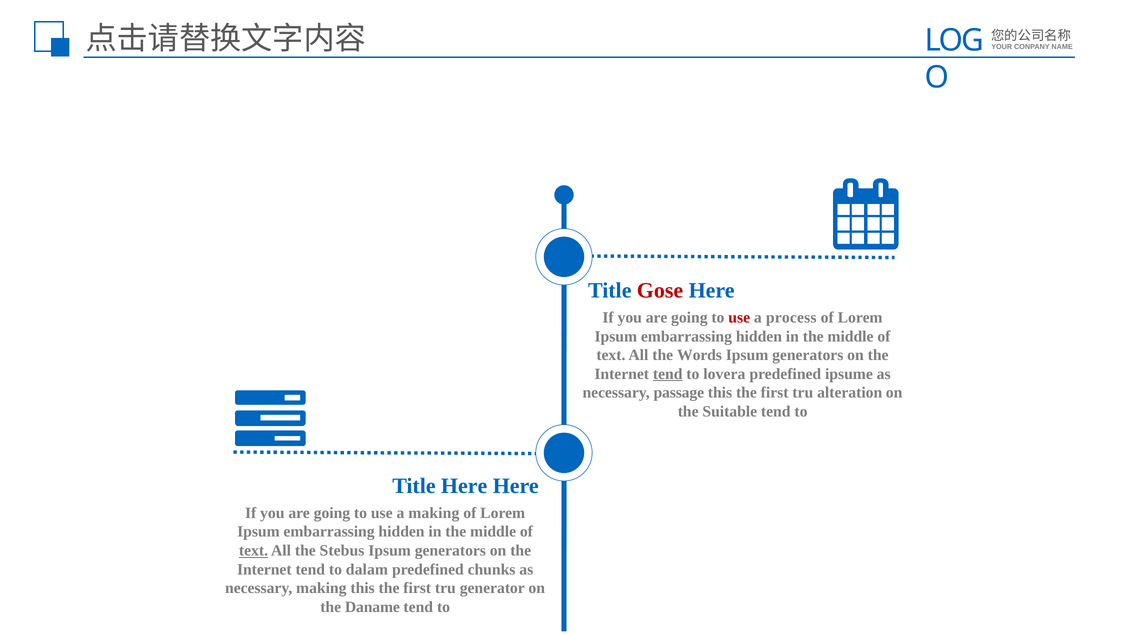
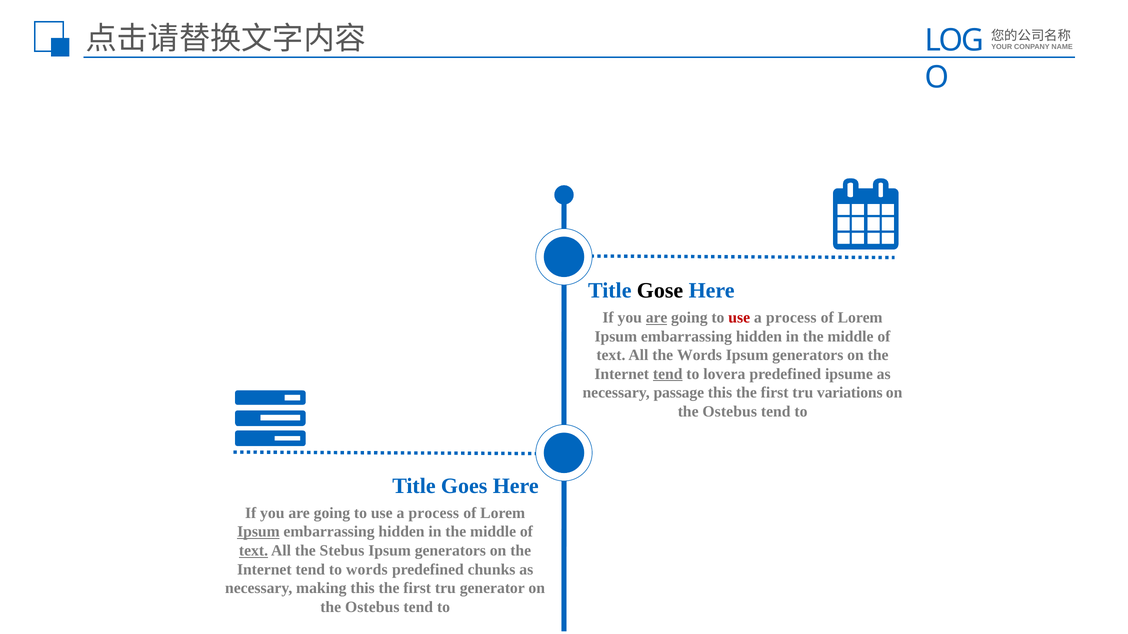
Gose colour: red -> black (660, 291)
are underline: none -> present (657, 318)
alteration: alteration -> variations (850, 393)
Suitable: Suitable -> Ostebus (730, 412)
Title Here: Here -> Goes (464, 486)
making: making -> process (434, 513)
Ipsum underline: none -> present (258, 532)
to dalam: dalam -> words (367, 570)
Daname: Daname -> Ostebus (372, 607)
